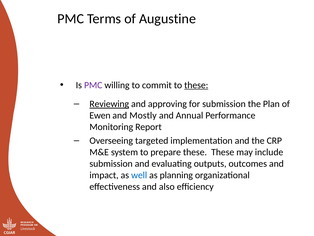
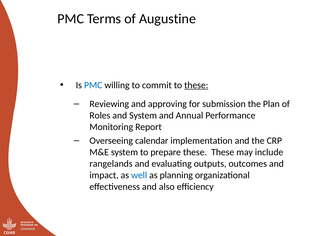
PMC colour: purple -> blue (93, 85)
Reviewing underline: present -> none (109, 104)
Ewen: Ewen -> Roles (100, 115)
and Mostly: Mostly -> System (143, 115)
targeted: targeted -> calendar (152, 140)
submission: submission -> rangelands (111, 163)
